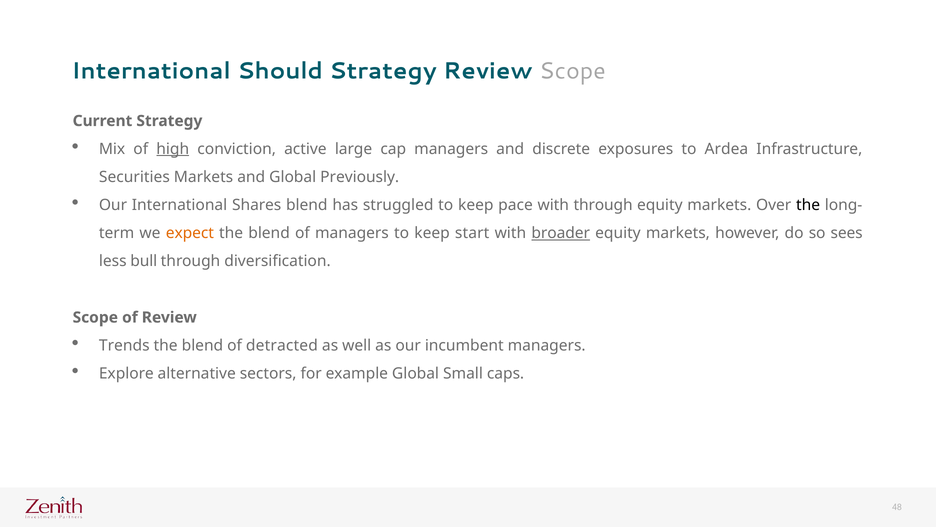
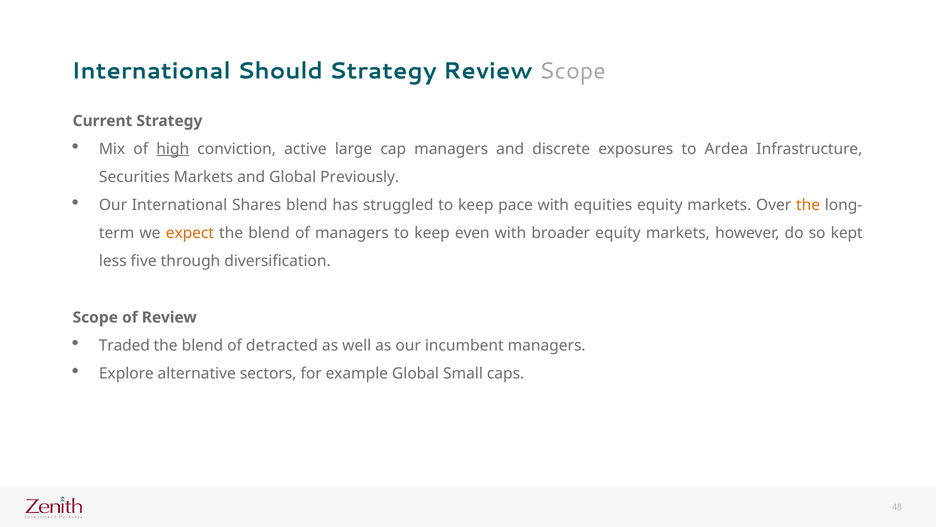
with through: through -> equities (603, 205)
the colour: black -> orange (808, 205)
start: start -> even (472, 233)
broader underline: present -> none (561, 233)
sees: sees -> kept (847, 233)
bull: bull -> five (144, 261)
Trends: Trends -> Traded (124, 345)
